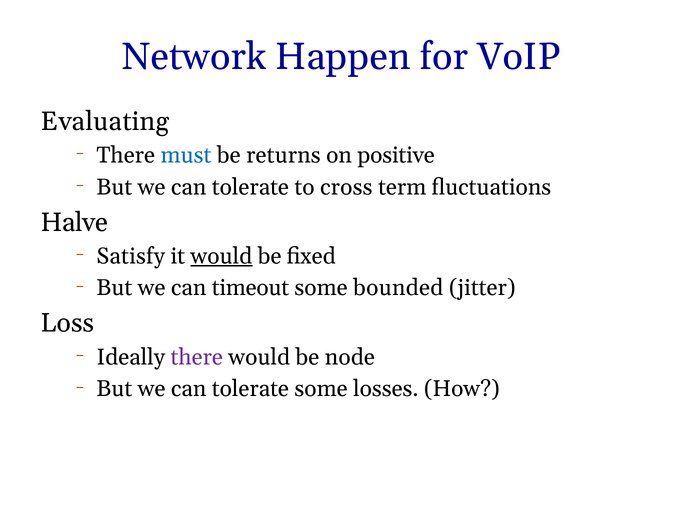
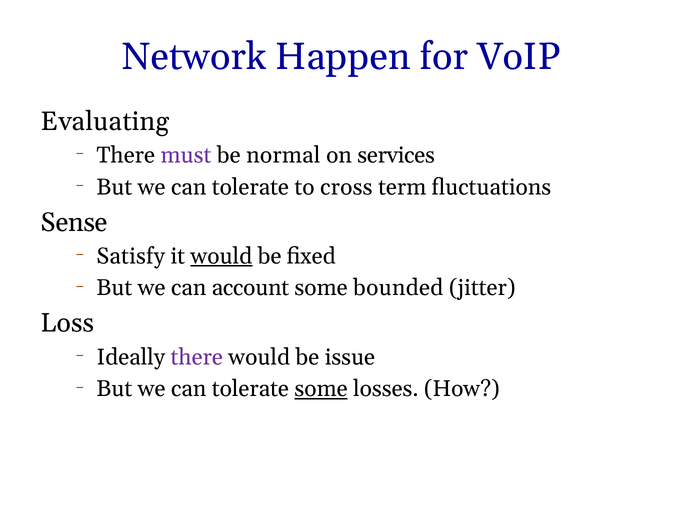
must colour: blue -> purple (186, 155)
returns: returns -> normal (283, 155)
positive: positive -> services (396, 155)
Halve: Halve -> Sense (74, 222)
timeout: timeout -> account (250, 288)
node: node -> issue (350, 357)
some underline: none -> present (321, 389)
